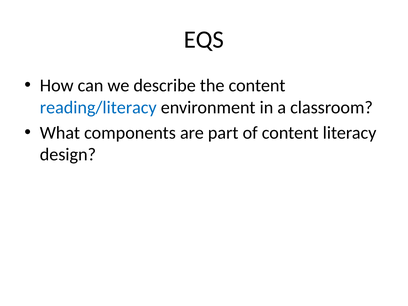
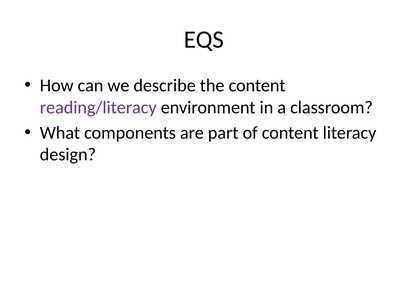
reading/literacy colour: blue -> purple (98, 107)
